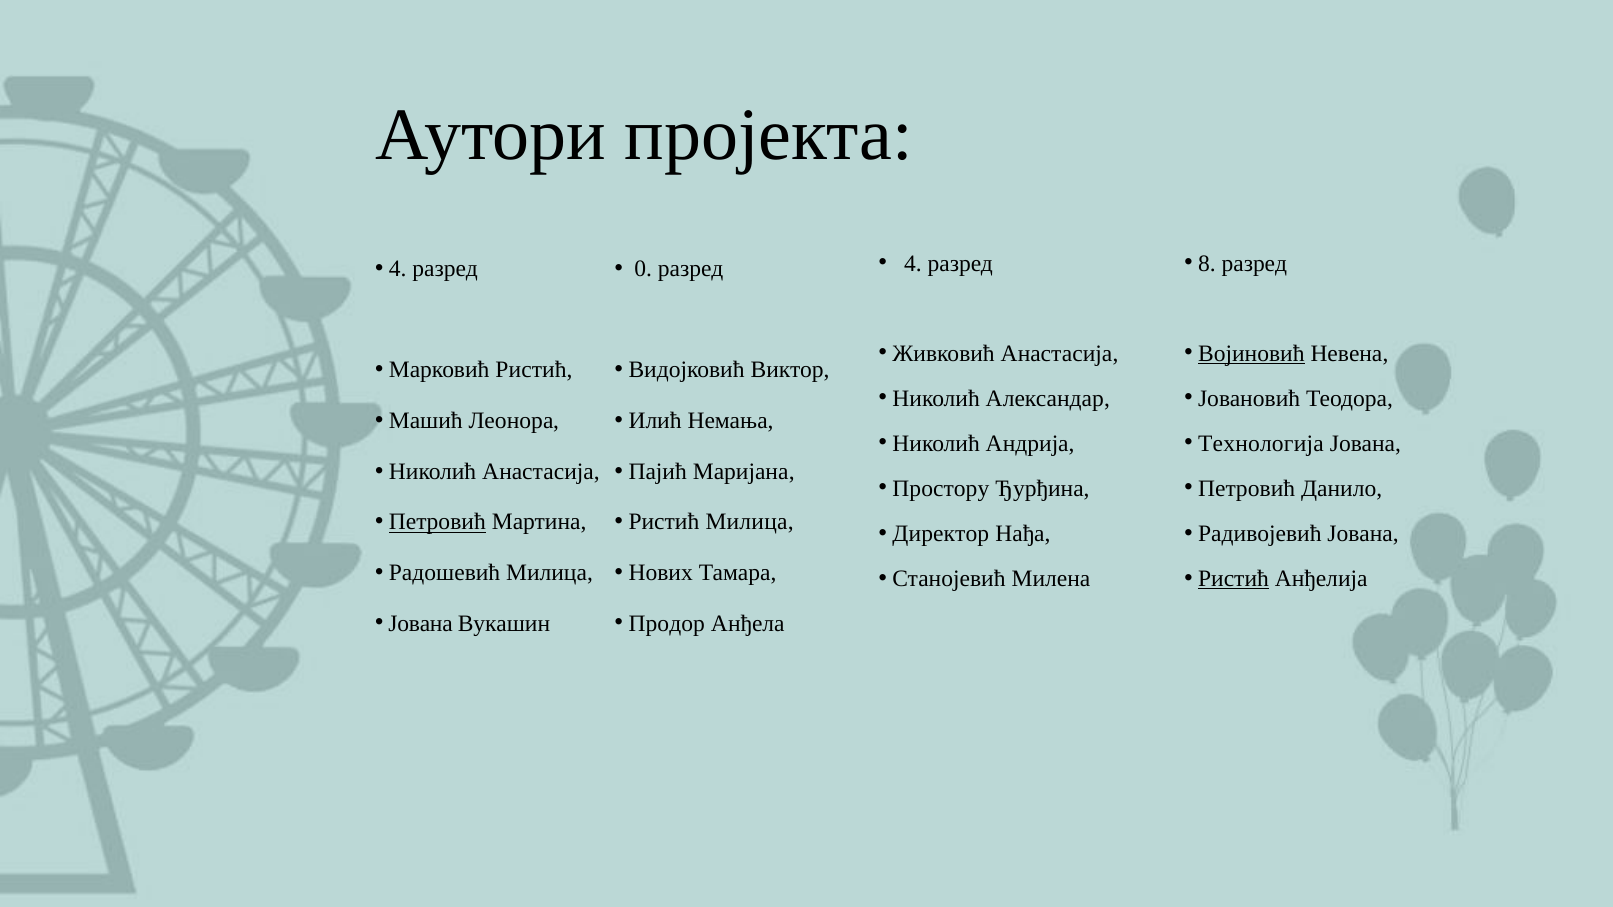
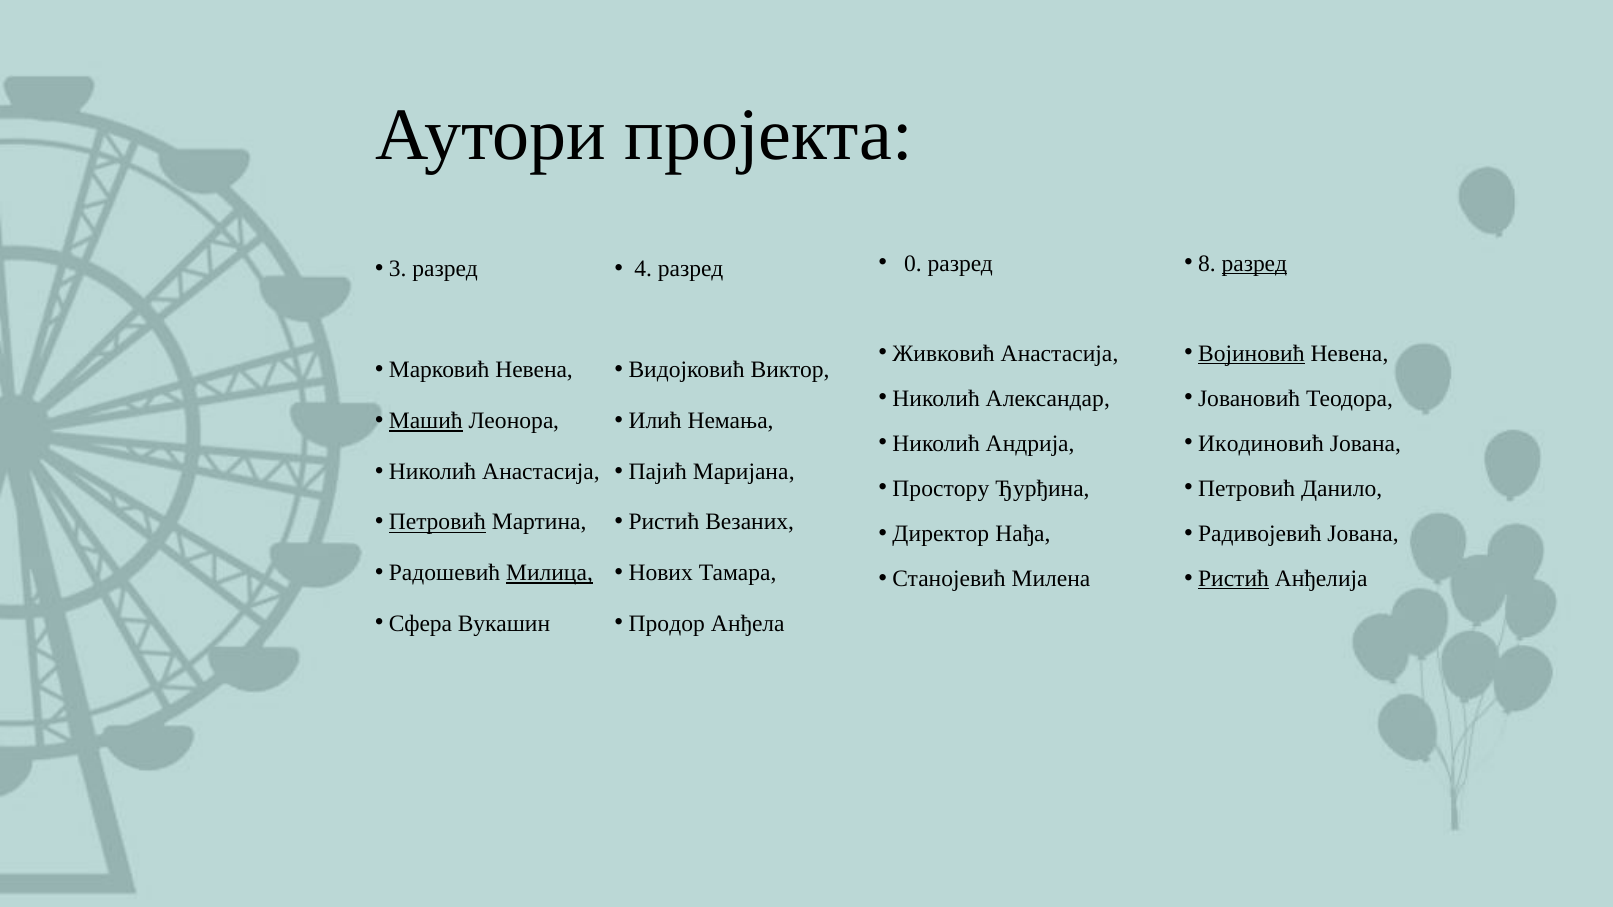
4: 4 -> 0 (913, 263)
разред underline: none -> present (1254, 263)
4: 4 -> 3 (398, 269)
0: 0 -> 4 (643, 269)
Марковић Ристић: Ристић -> Невена (534, 370)
Машић underline: none -> present (426, 421)
Технологија: Технологија -> Икодиновић (1261, 444)
Ристић Милица: Милица -> Везаних (750, 522)
Милица underline: none -> present (549, 573)
Јoвана: Јoвана -> Сфера (420, 624)
